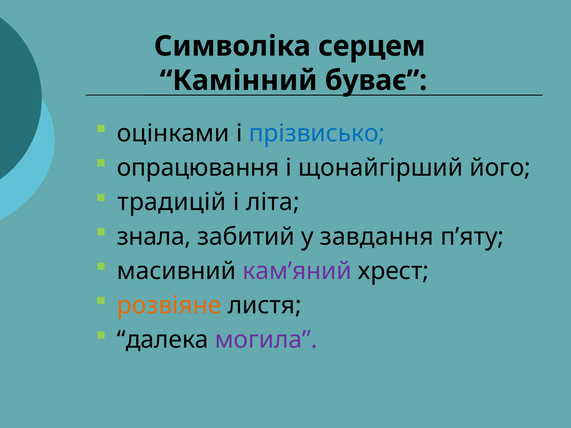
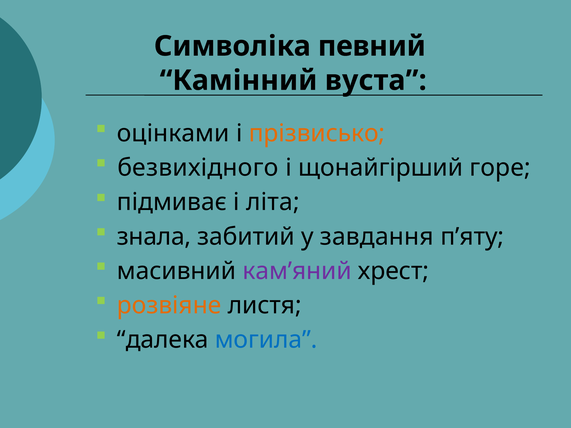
серцем: серцем -> певний (372, 46)
буває: буває -> вуста (376, 80)
прізвисько colour: blue -> orange (317, 133)
опрацювання: опрацювання -> безвихідного (198, 168)
його: його -> горе (500, 168)
традицій: традицій -> підмиває (172, 202)
могила colour: purple -> blue (266, 340)
